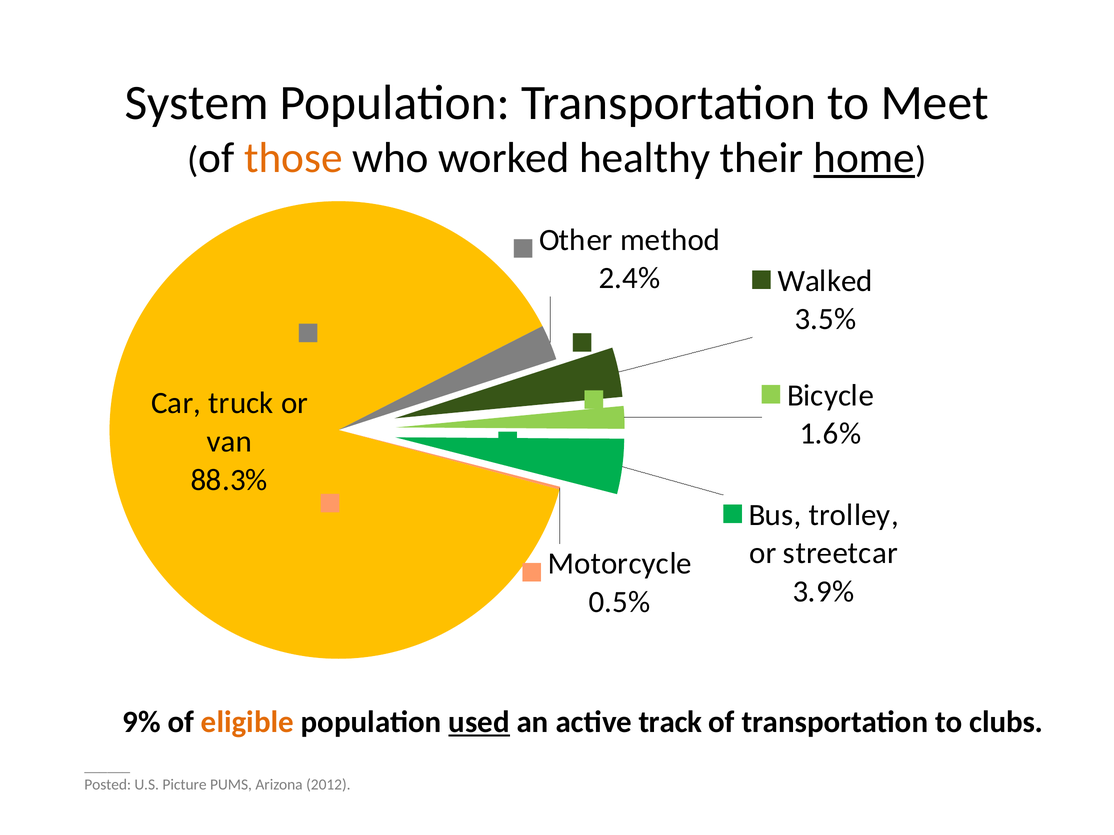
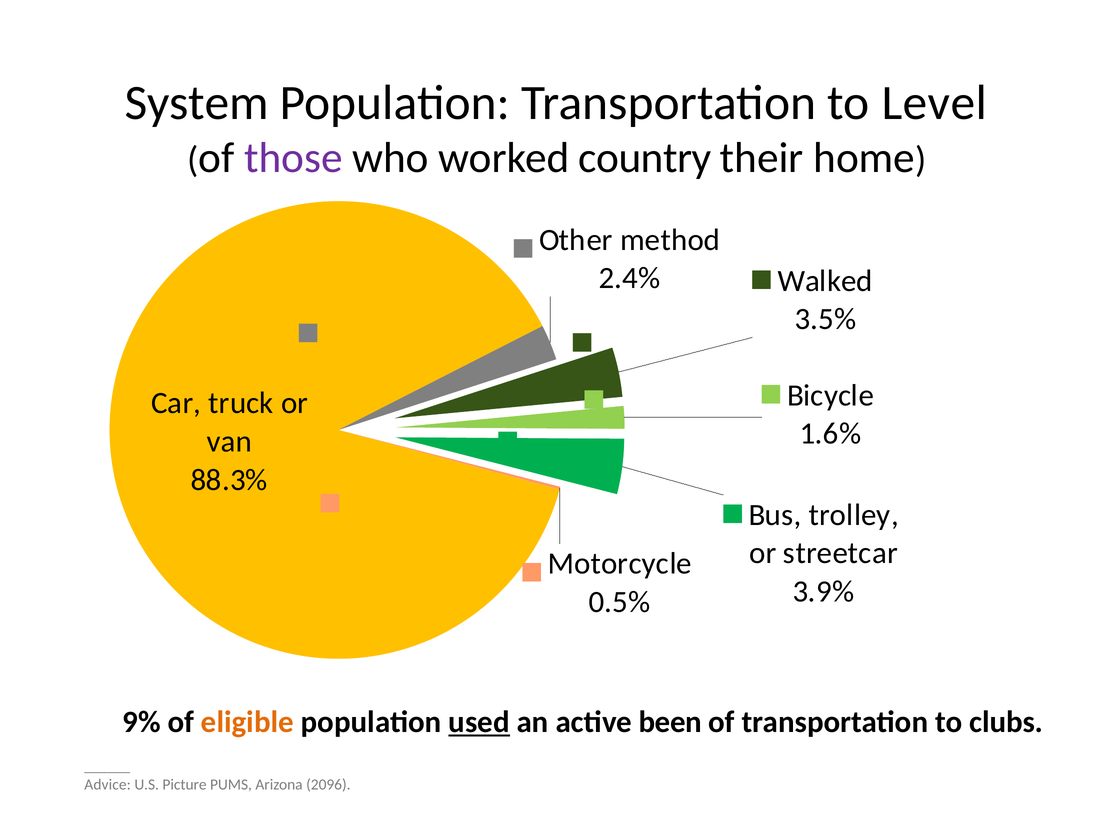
Meet: Meet -> Level (934, 103)
those colour: orange -> purple (293, 158)
healthy: healthy -> country (645, 158)
home underline: present -> none (864, 158)
track: track -> been (670, 722)
Posted: Posted -> Advice (108, 785)
2012: 2012 -> 2096 (328, 785)
